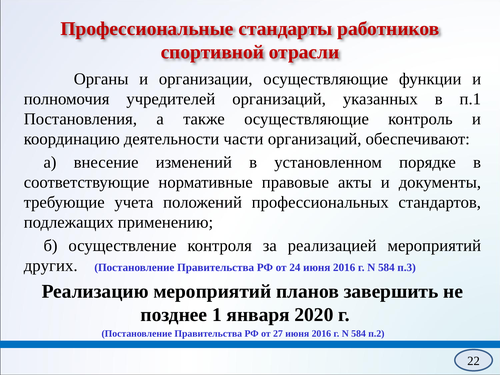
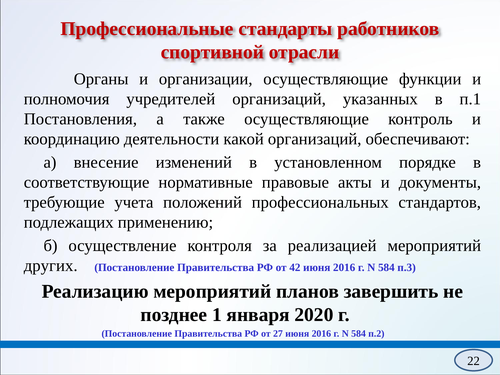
части: части -> какой (244, 139)
24: 24 -> 42 (295, 268)
